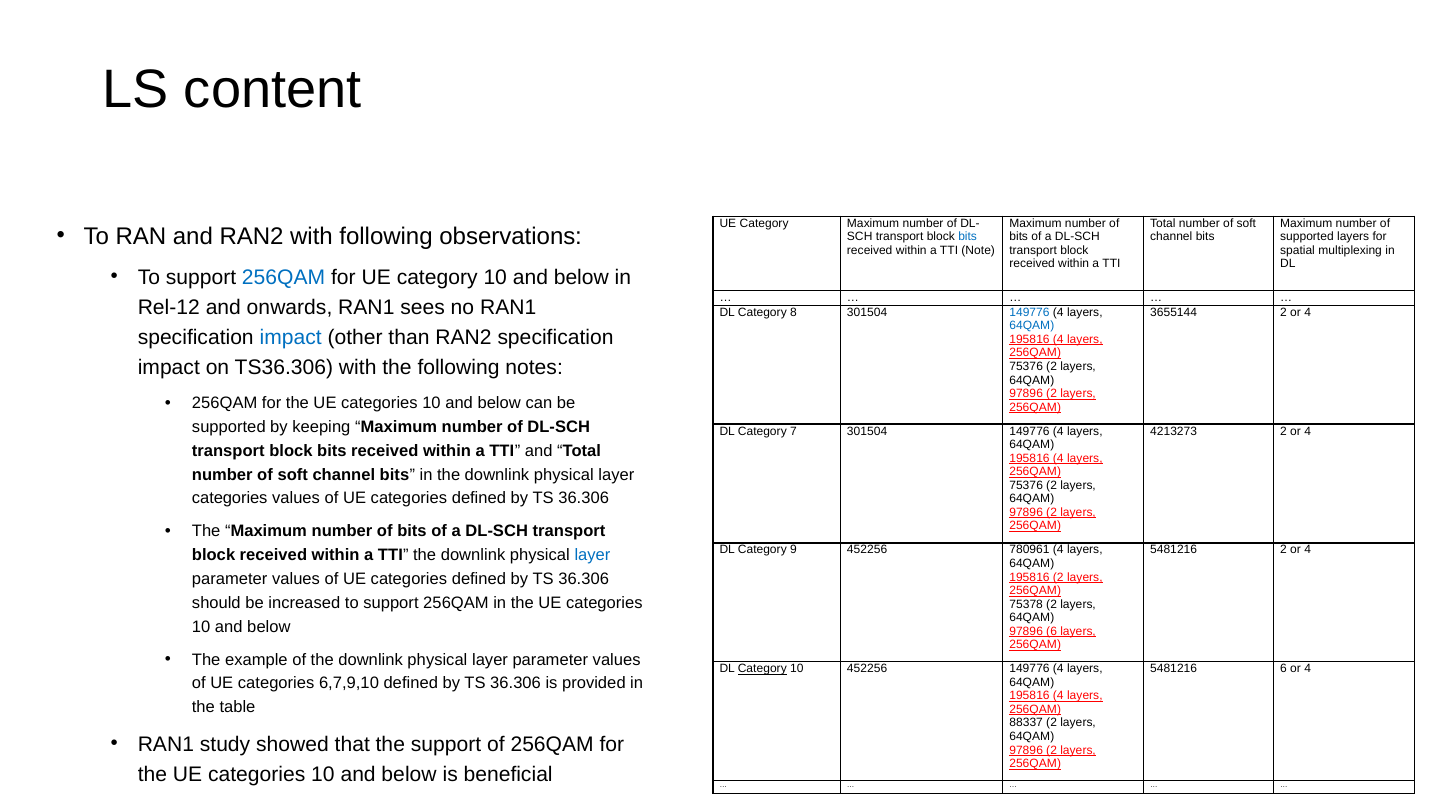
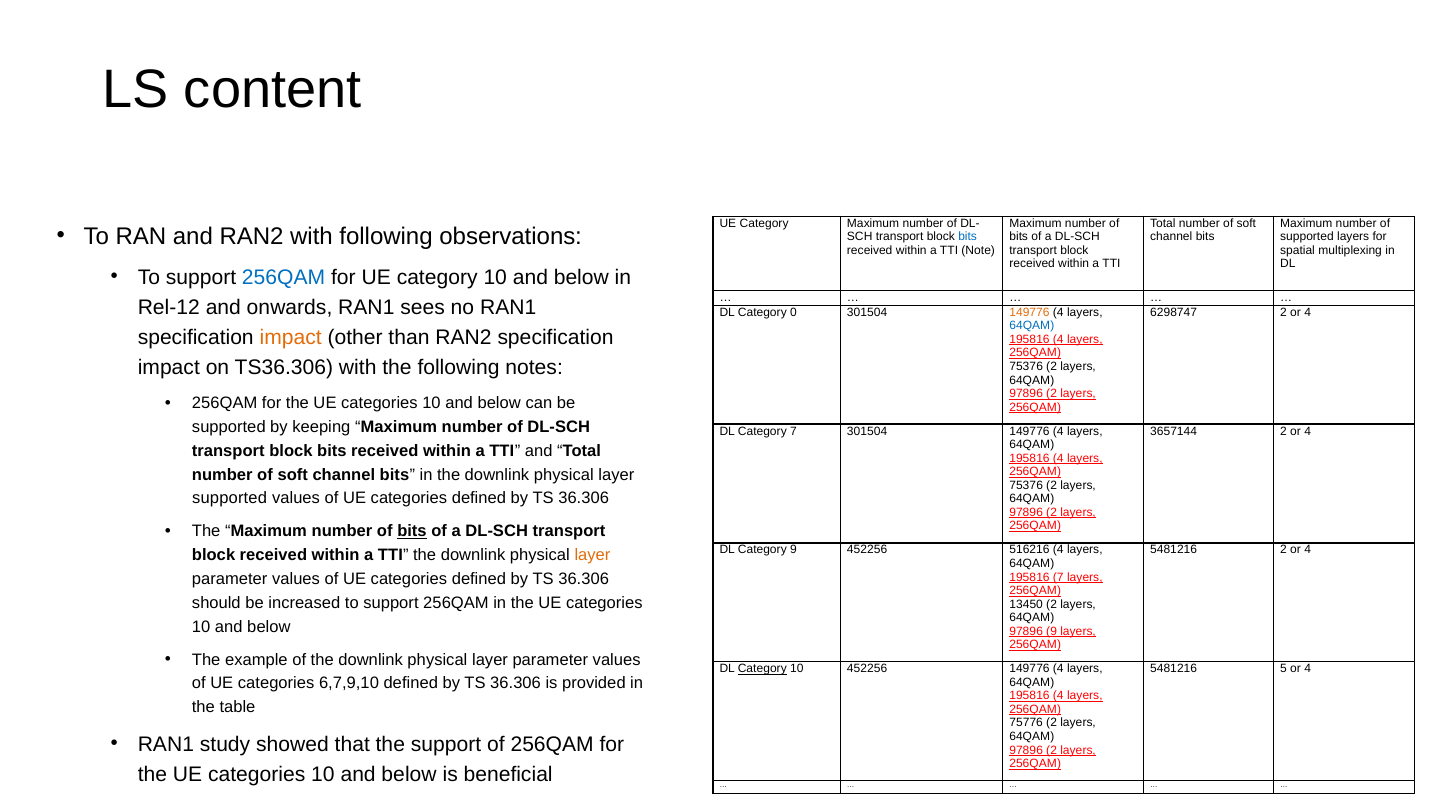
8: 8 -> 0 (793, 312)
149776 colour: blue -> orange (1029, 312)
3655144: 3655144 -> 6298747 (1174, 312)
impact colour: blue -> orange (291, 338)
4213273: 4213273 -> 3657144 (1174, 431)
categories: categories -> supported (230, 499)
bits underline: none -> present (412, 532)
780961: 780961 -> 516216 (1029, 550)
layer colour: blue -> orange (592, 555)
195816 2: 2 -> 7 (1058, 577)
75378: 75378 -> 13450 (1026, 604)
97896 6: 6 -> 9 (1052, 631)
5481216 6: 6 -> 5 (1283, 669)
88337: 88337 -> 75776 (1026, 723)
